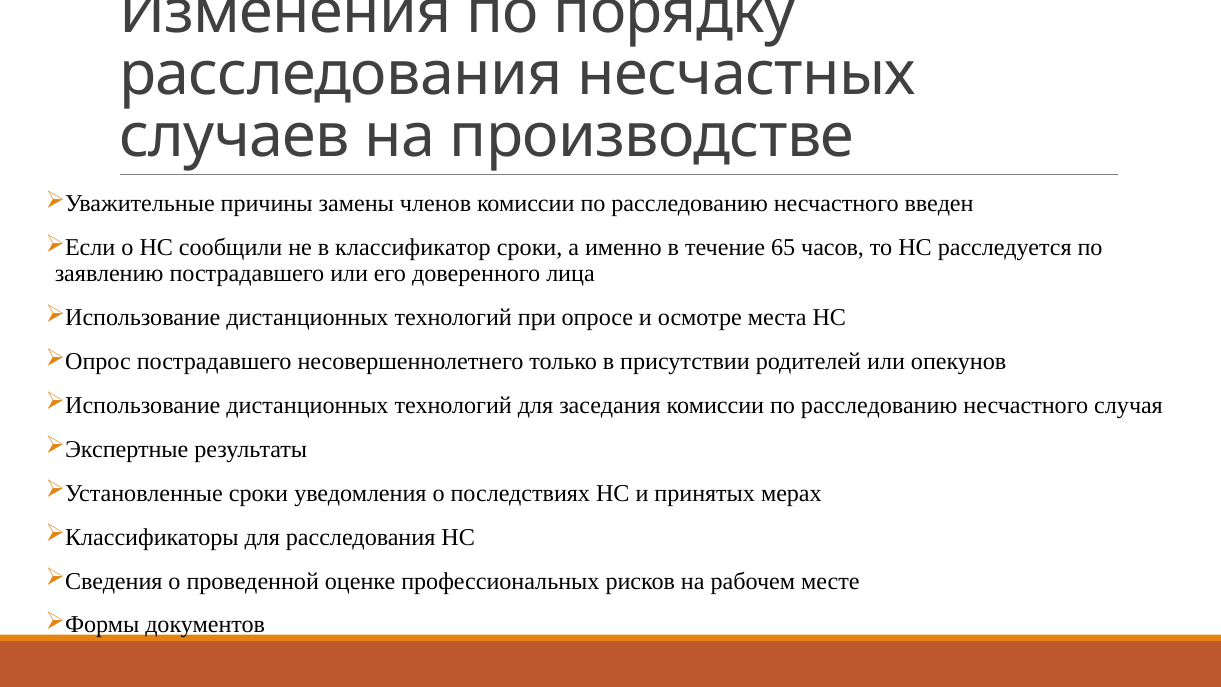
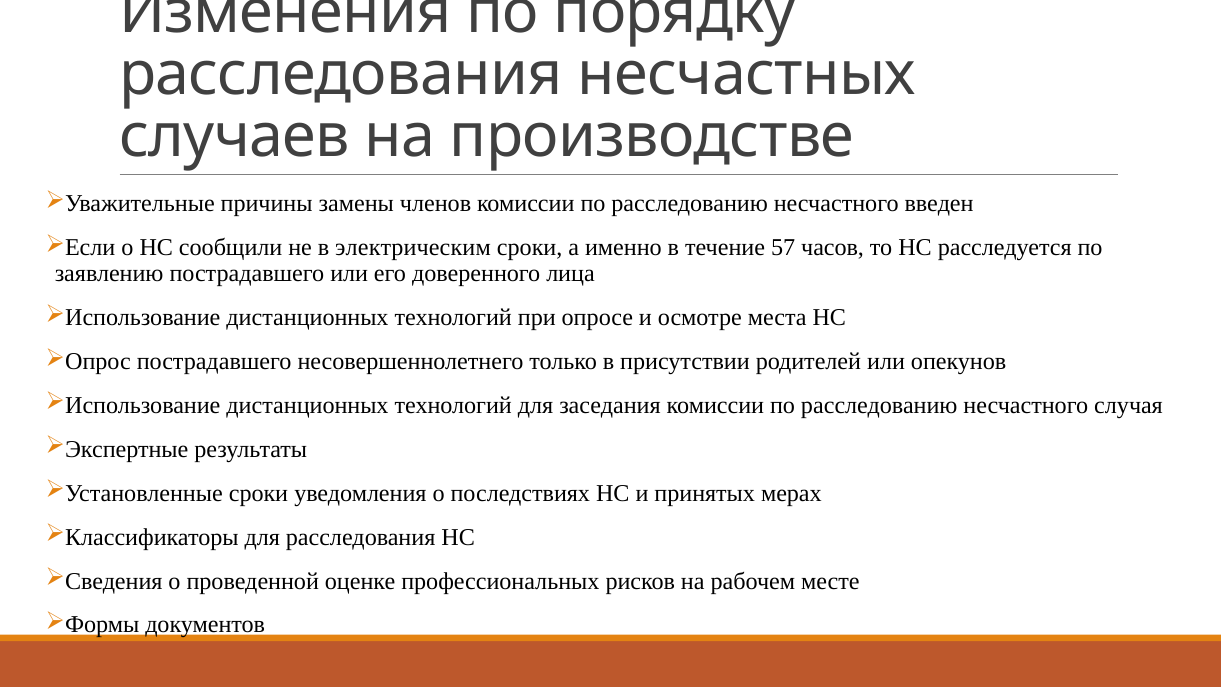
классификатор: классификатор -> электрическим (413, 247)
65: 65 -> 57 (783, 247)
